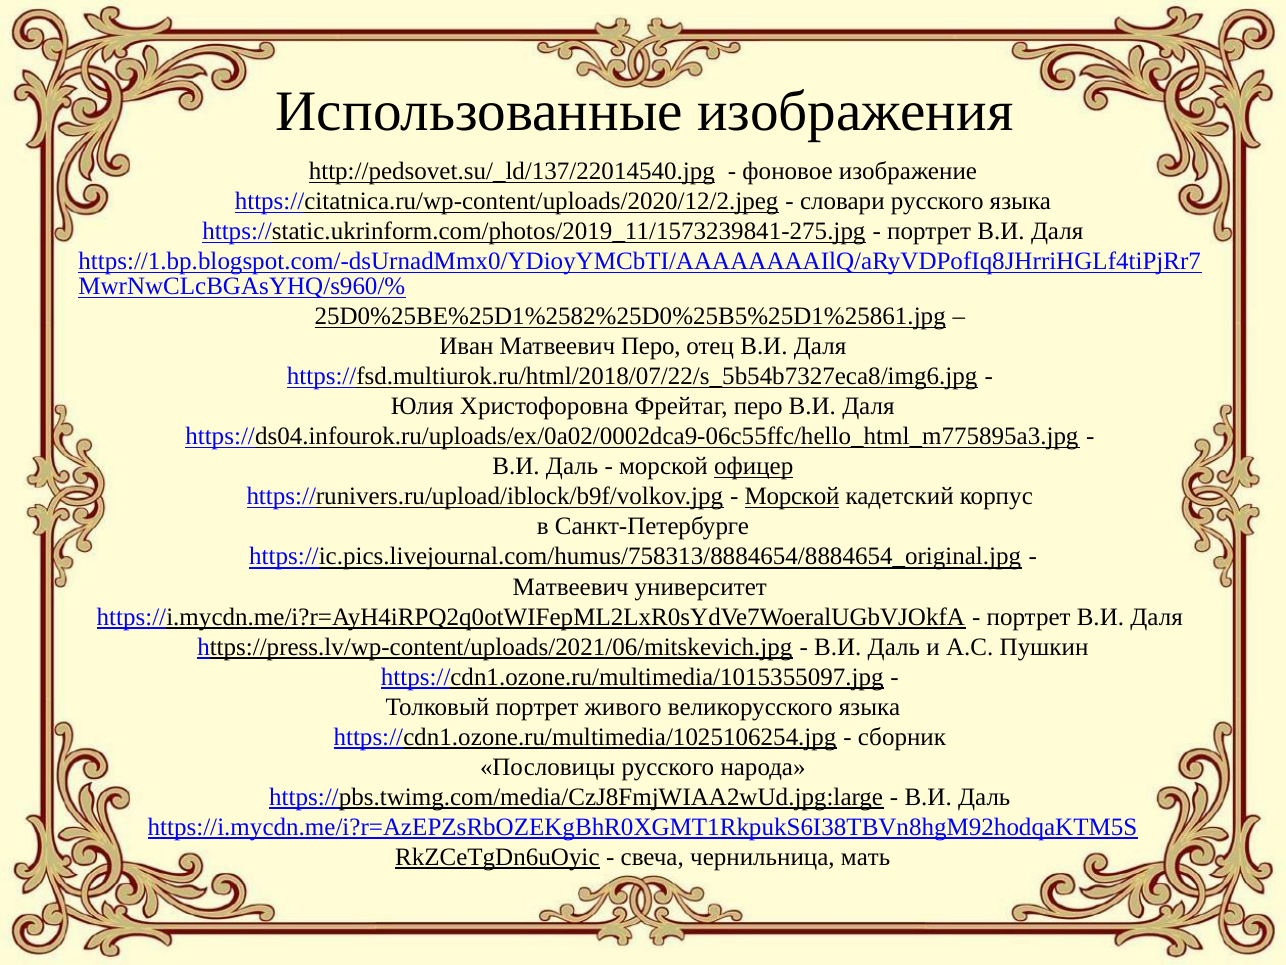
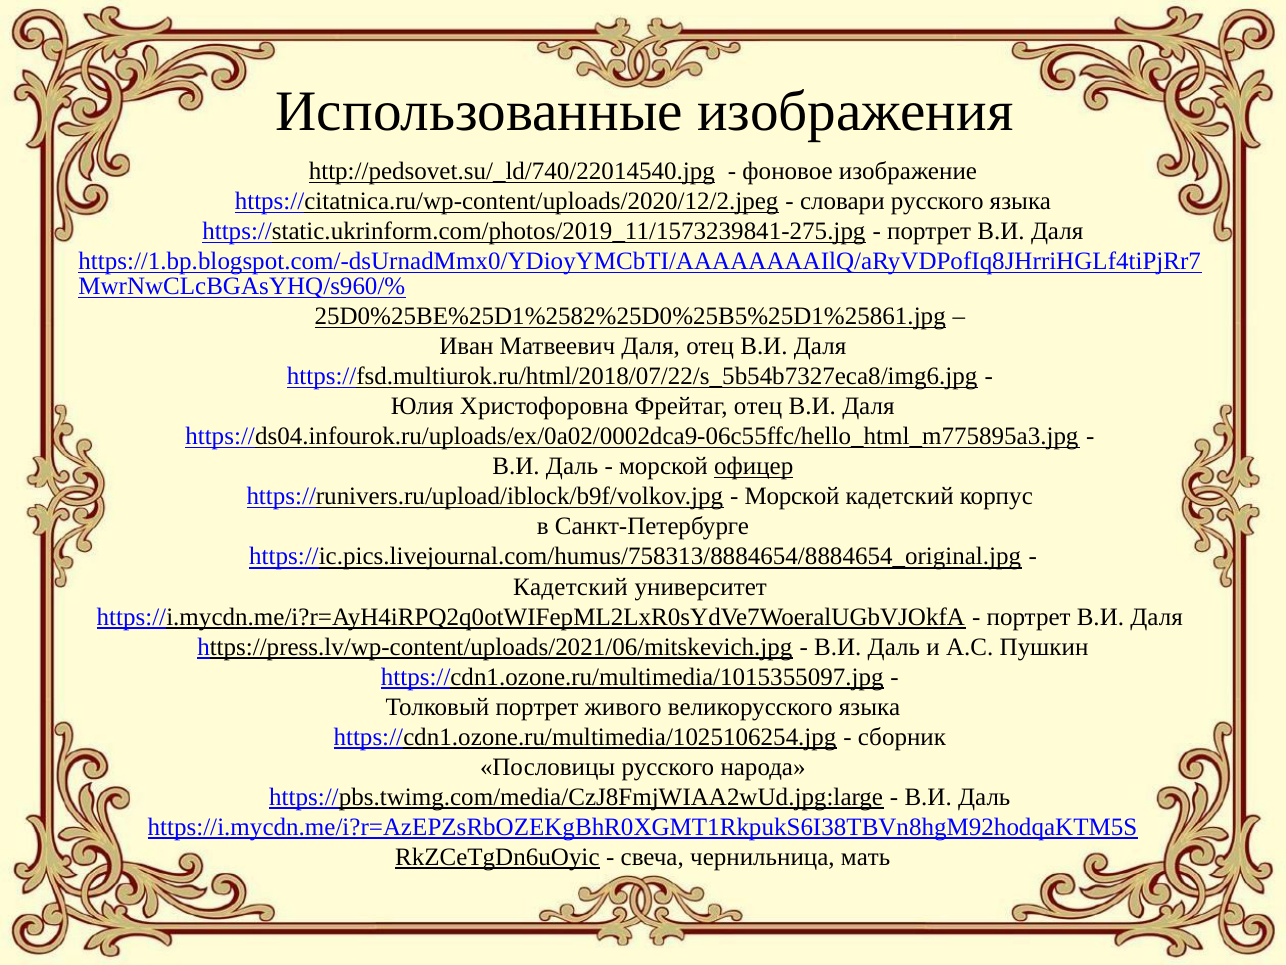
http://pedsovet.su/_ld/137/22014540.jpg: http://pedsovet.su/_ld/137/22014540.jpg -> http://pedsovet.su/_ld/740/22014540.jpg (512, 171)
Матвеевич Перо: Перо -> Даля (651, 346)
Фрейтаг перо: перо -> отец (758, 406)
Морской underline: present -> none (792, 496)
Матвеевич: Матвеевич -> Кадетский (570, 586)
